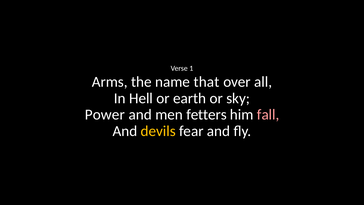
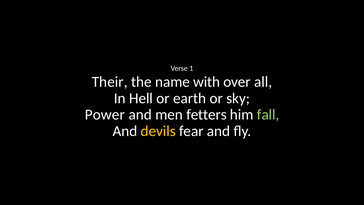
Arms: Arms -> Their (110, 82)
that: that -> with (207, 82)
fall colour: pink -> light green (268, 115)
